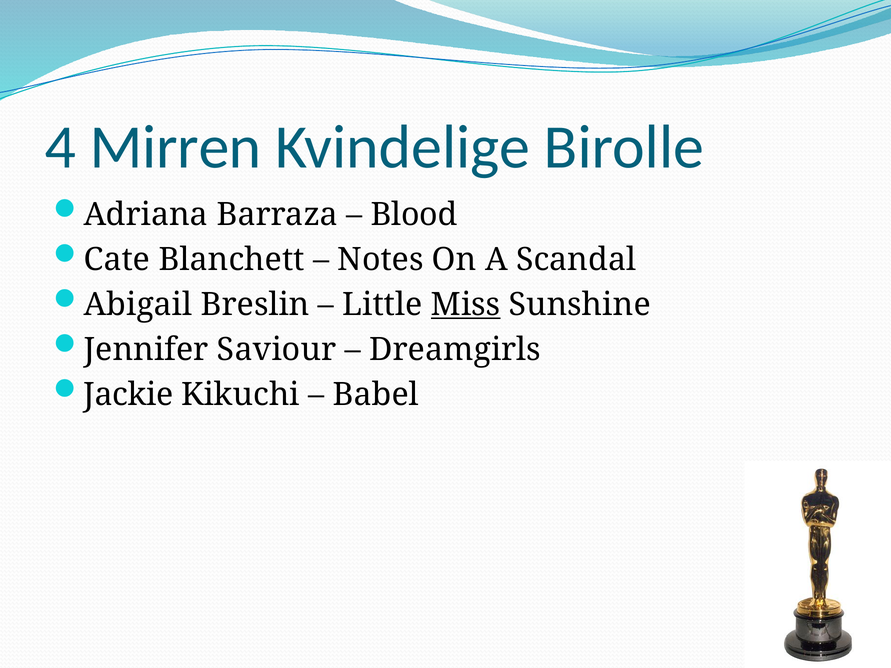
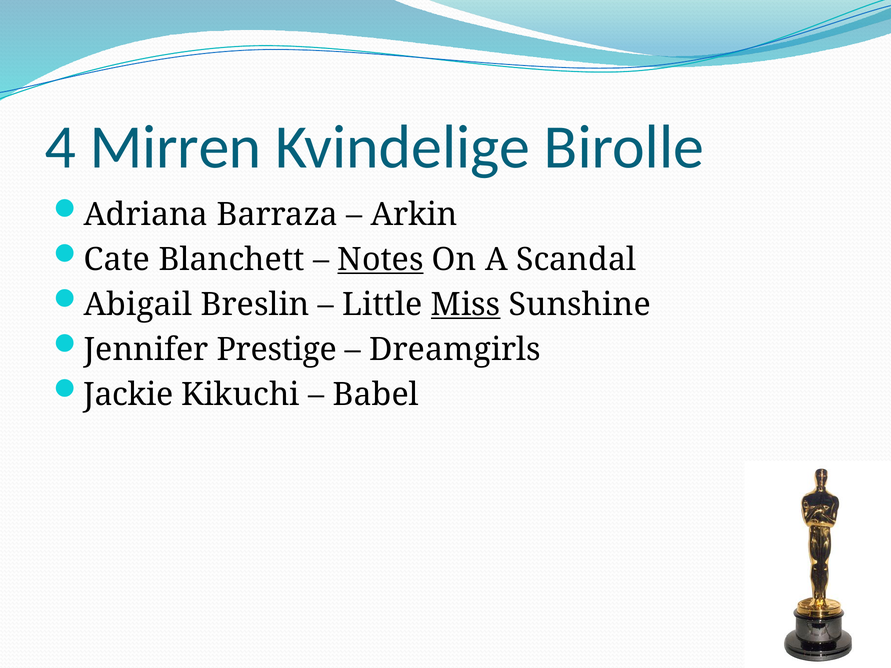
Blood: Blood -> Arkin (414, 215)
Notes underline: none -> present (381, 260)
Saviour: Saviour -> Prestige (277, 350)
